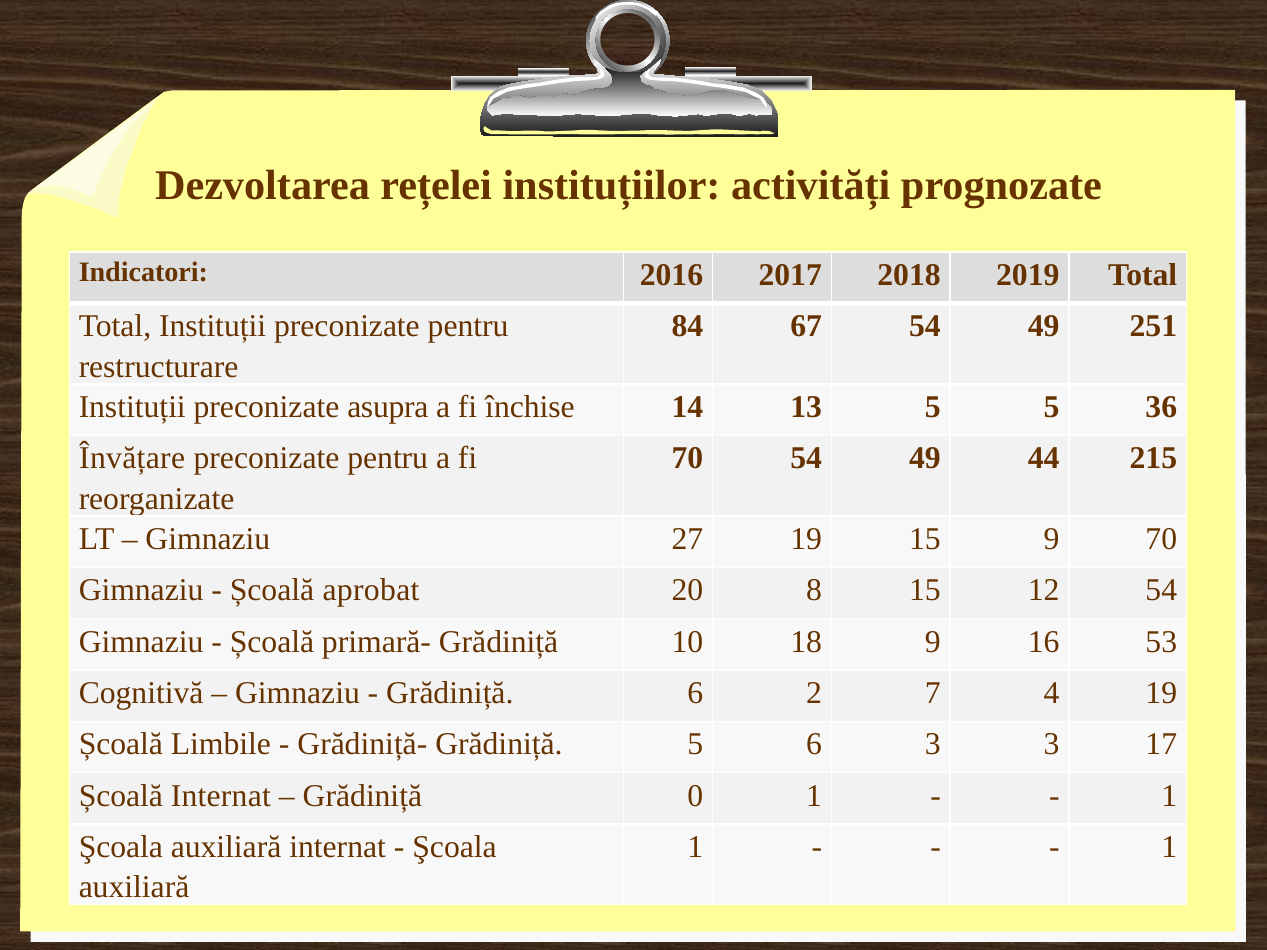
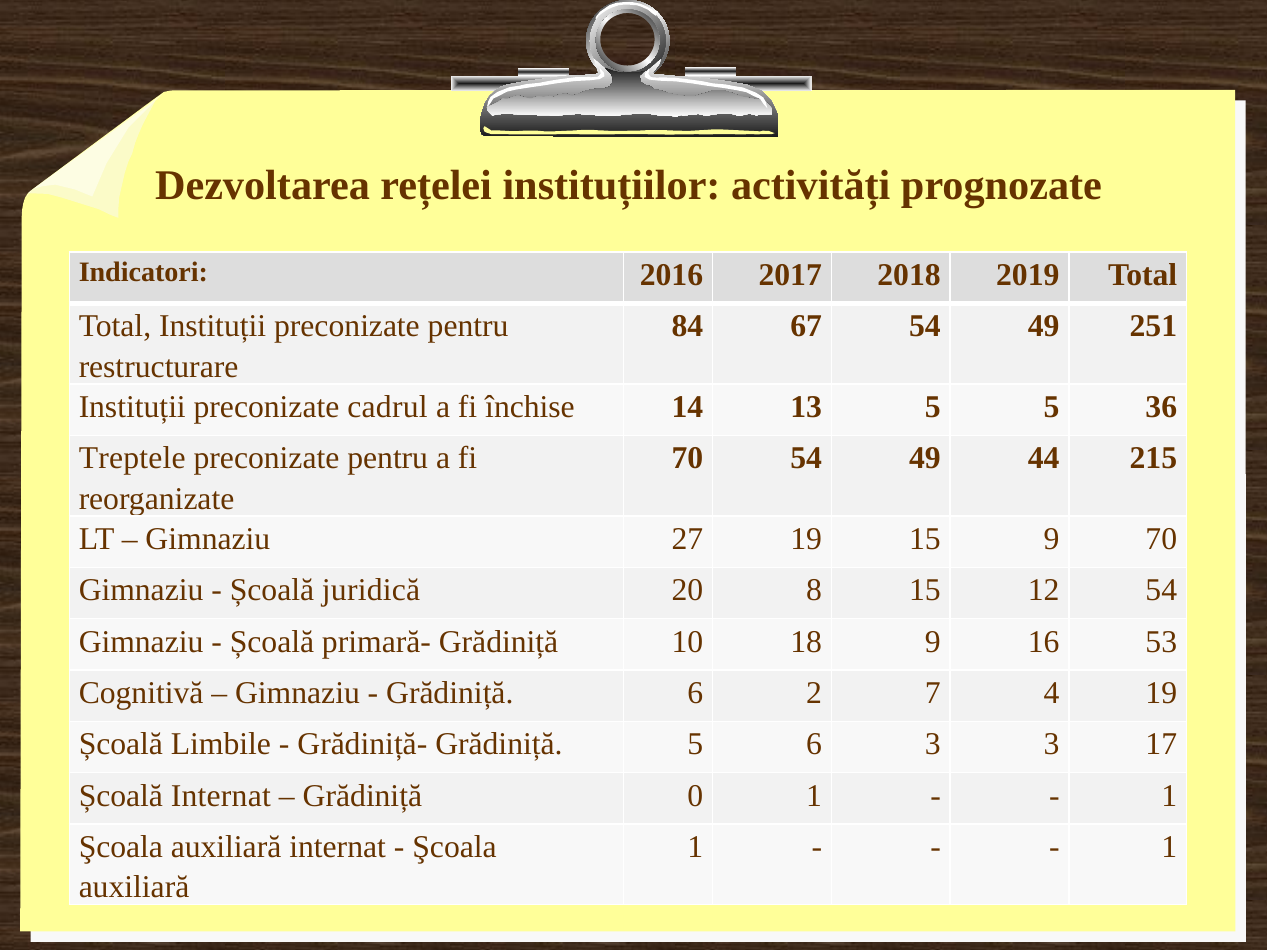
asupra: asupra -> cadrul (388, 407)
Învățare: Învățare -> Treptele (132, 458)
aprobat: aprobat -> juridică (371, 590)
